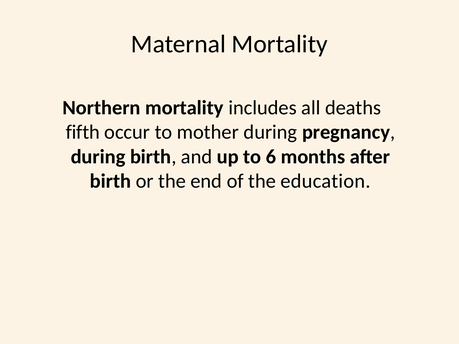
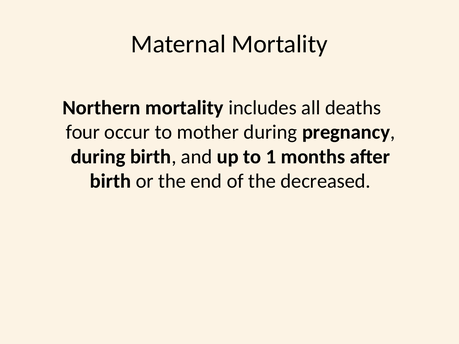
fifth: fifth -> four (83, 132)
6: 6 -> 1 (271, 157)
education: education -> decreased (326, 181)
